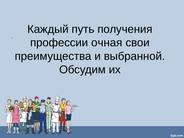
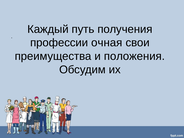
выбранной: выбранной -> положения (134, 56)
